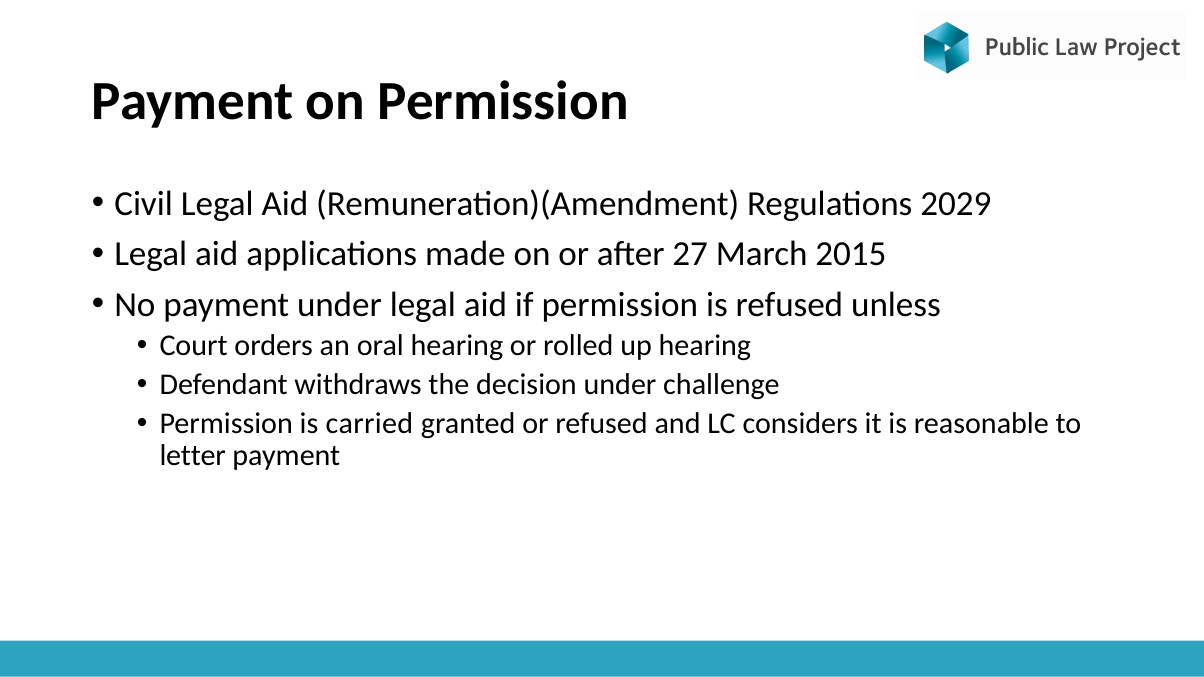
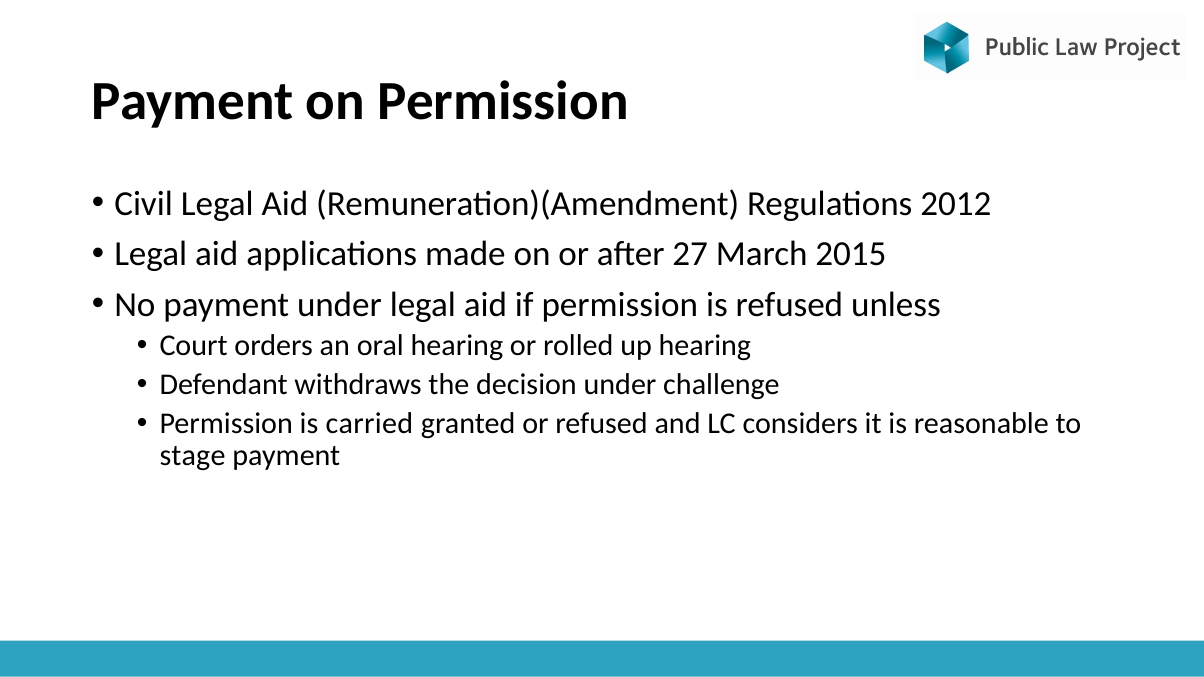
2029: 2029 -> 2012 (956, 204)
letter: letter -> stage (193, 456)
